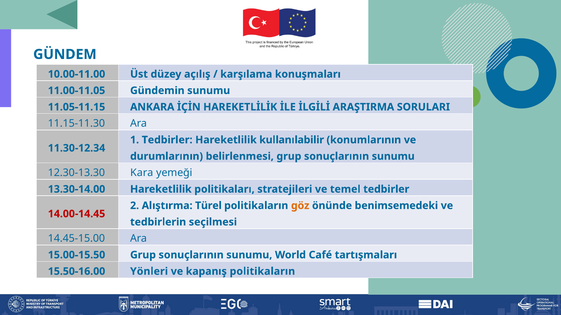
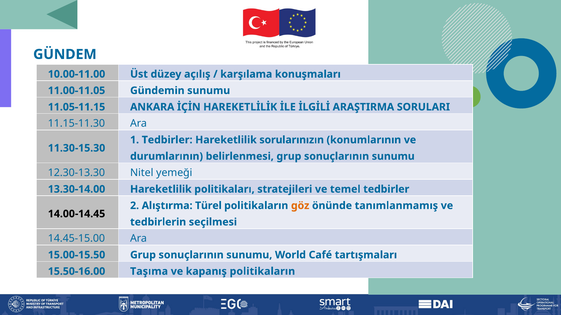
kullanılabilir: kullanılabilir -> sorularınızın (292, 140)
11.30-12.34: 11.30-12.34 -> 11.30-15.30 (77, 148)
Kara: Kara -> Nitel (142, 173)
benimsemedeki: benimsemedeki -> tanımlanmamış (396, 206)
14.00-14.45 colour: red -> black (77, 214)
Yönleri: Yönleri -> Taşıma (149, 272)
